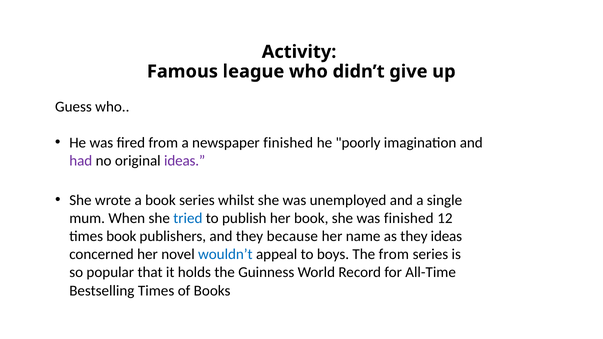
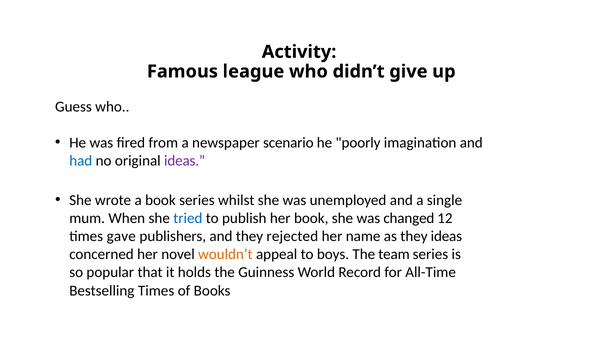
newspaper finished: finished -> scenario (288, 143)
had colour: purple -> blue (81, 161)
was finished: finished -> changed (409, 218)
times book: book -> gave (121, 236)
because: because -> rejected (292, 236)
wouldn’t colour: blue -> orange (225, 255)
The from: from -> team (394, 255)
